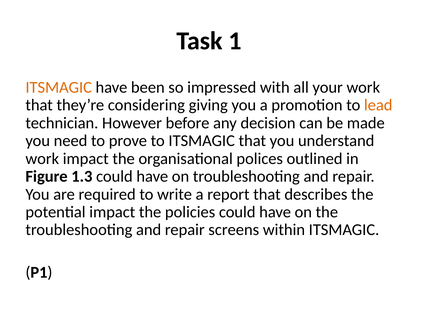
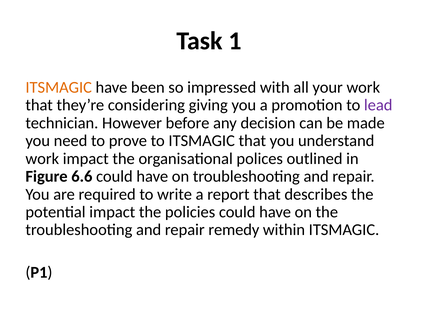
lead colour: orange -> purple (378, 105)
1.3: 1.3 -> 6.6 (82, 176)
screens: screens -> remedy (234, 230)
